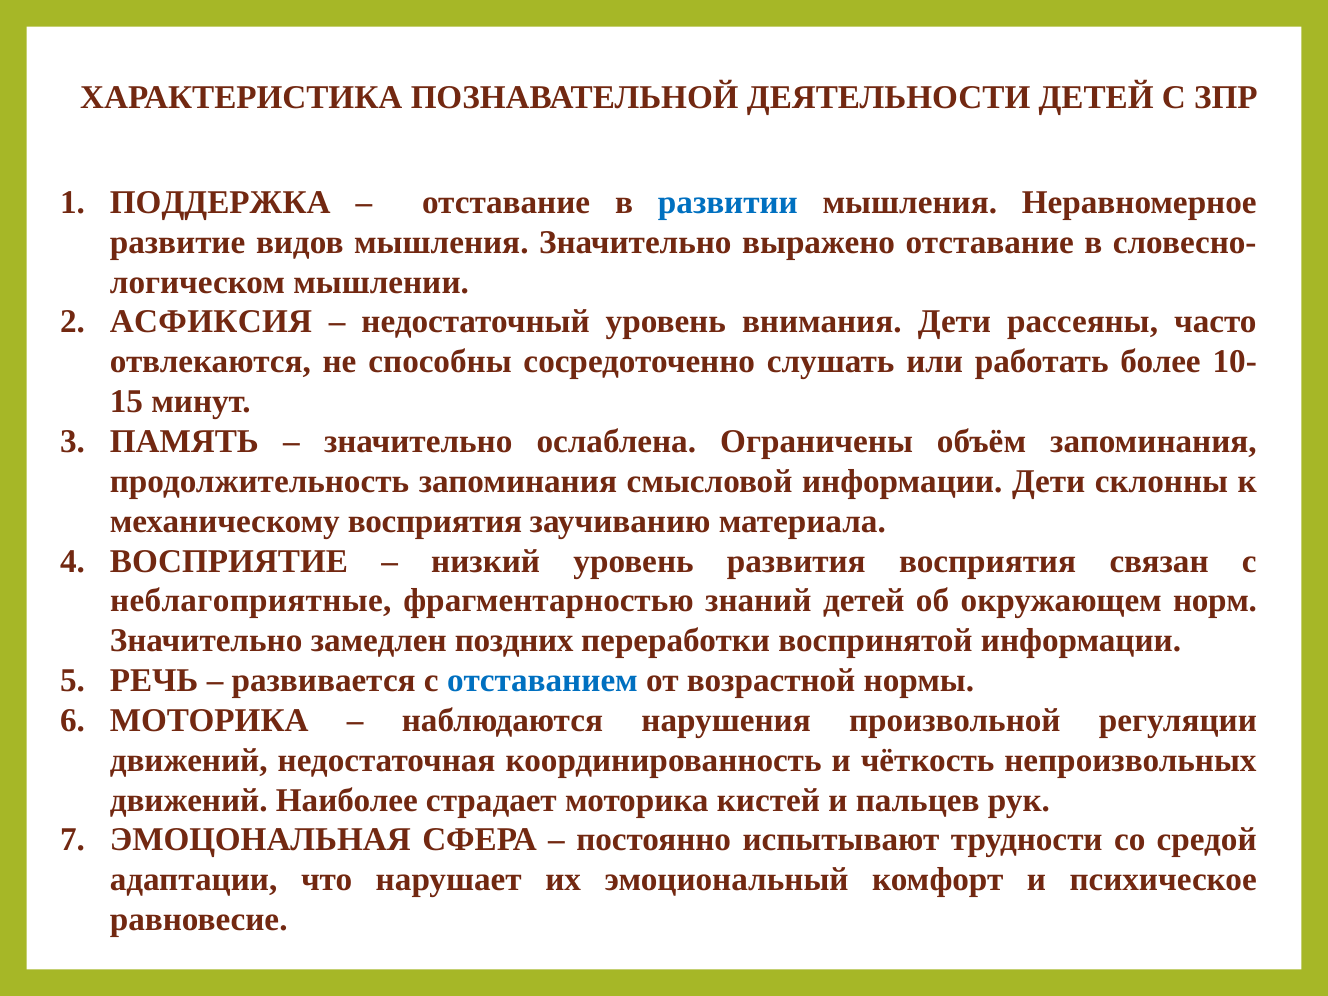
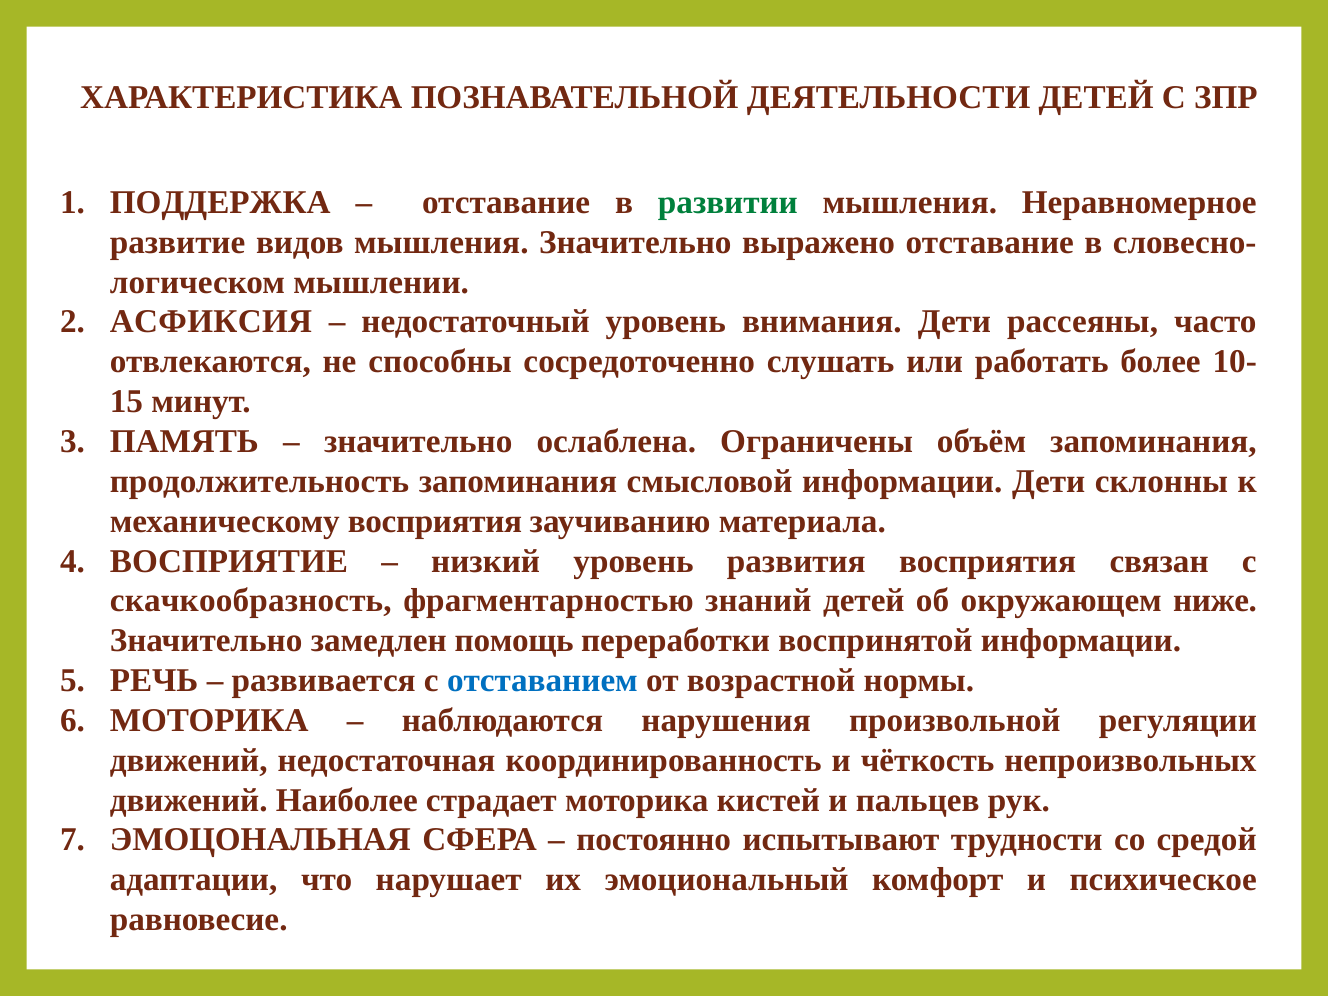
развитии colour: blue -> green (728, 203)
неблагоприятные: неблагоприятные -> скачкообразность (251, 601)
норм: норм -> ниже (1215, 601)
поздних: поздних -> помощь (514, 641)
